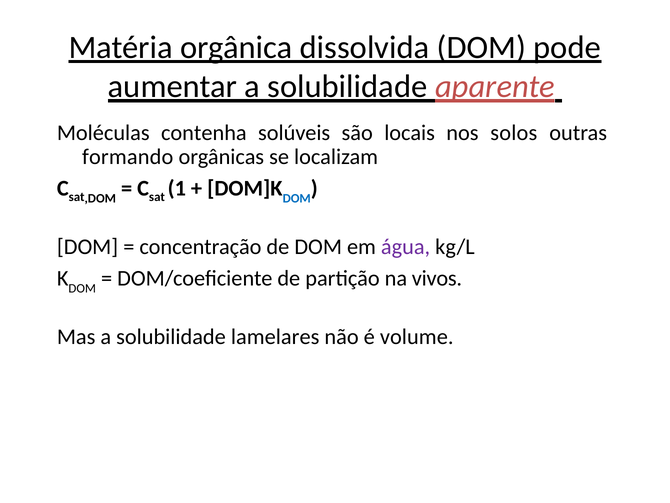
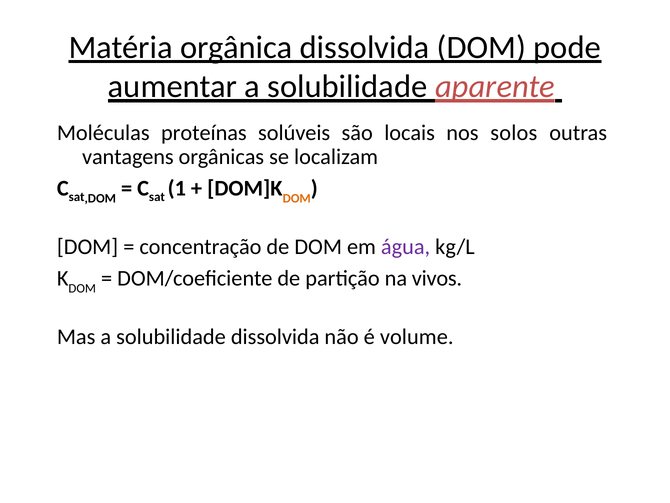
contenha: contenha -> proteínas (204, 133)
formando: formando -> vantagens (128, 157)
DOM colour: blue -> orange (297, 198)
solubilidade lamelares: lamelares -> dissolvida (275, 337)
